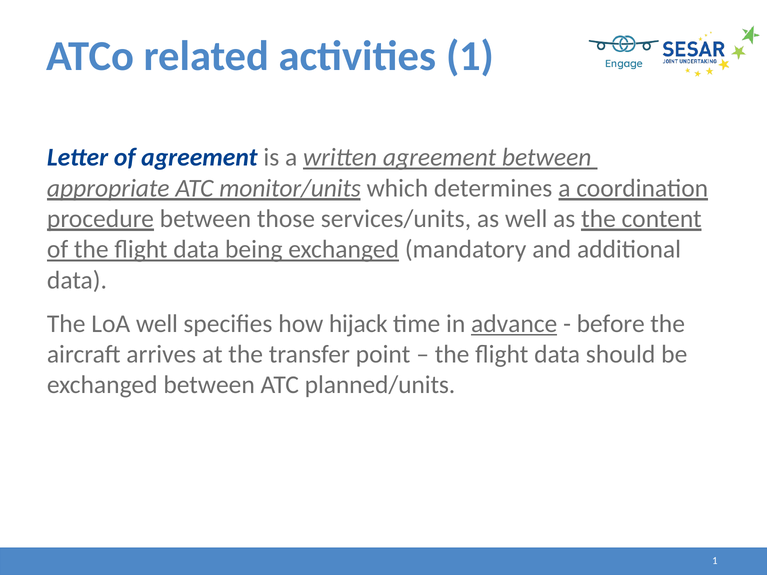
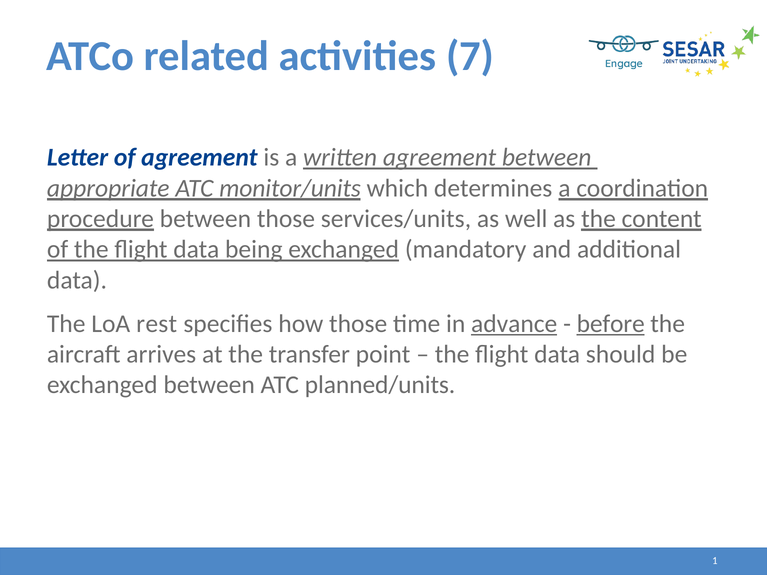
activities 1: 1 -> 7 (470, 56)
LoA well: well -> rest (157, 324)
how hijack: hijack -> those (358, 324)
before underline: none -> present (611, 324)
